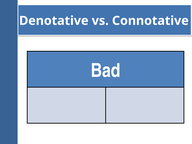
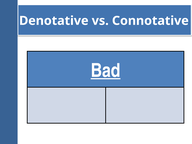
Bad underline: none -> present (106, 71)
